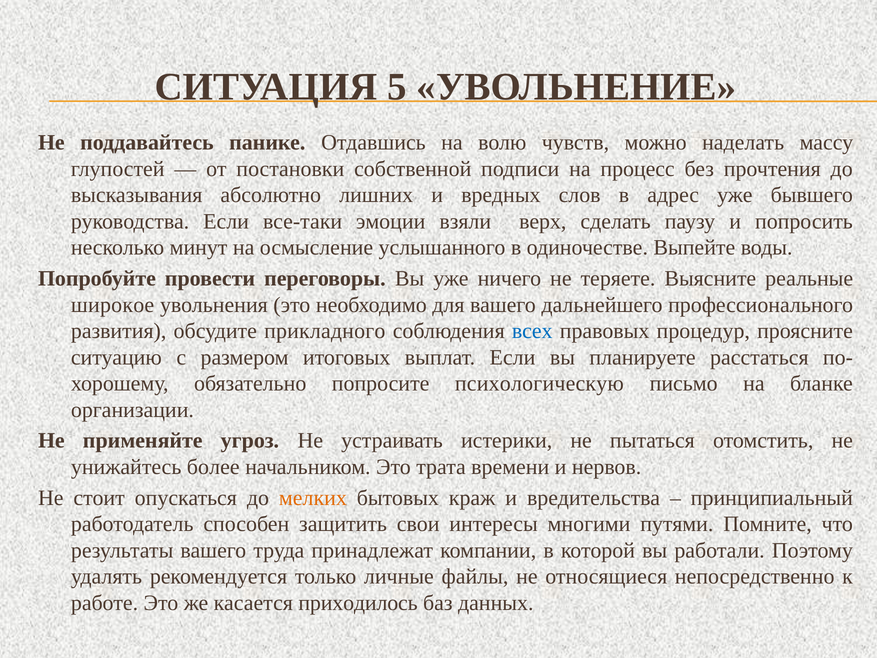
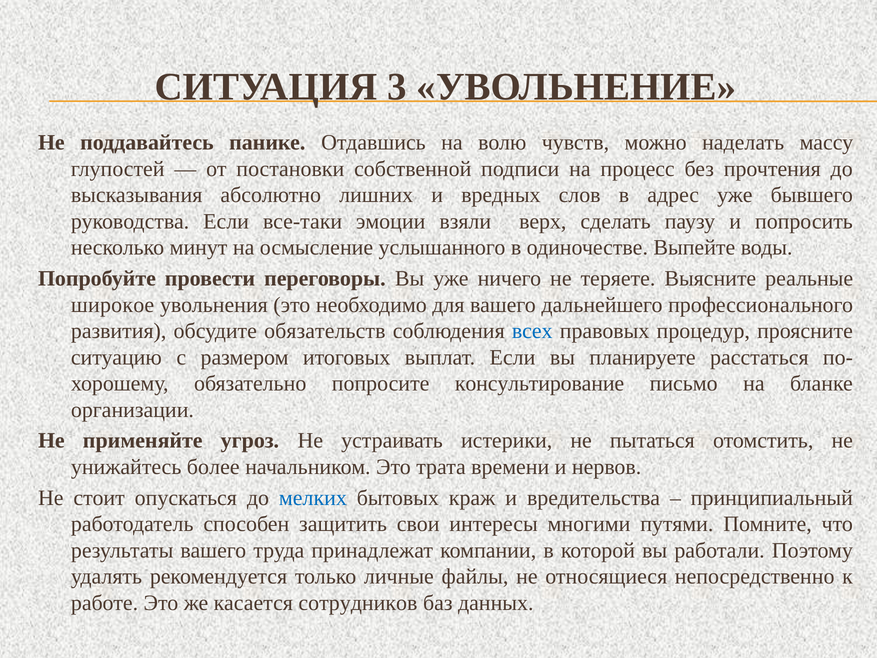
5: 5 -> 3 (397, 87)
прикладного: прикладного -> обязательств (325, 331)
психологическую: психологическую -> консультирование (540, 384)
мелких colour: orange -> blue (313, 498)
приходилось: приходилось -> сотрудников (358, 603)
